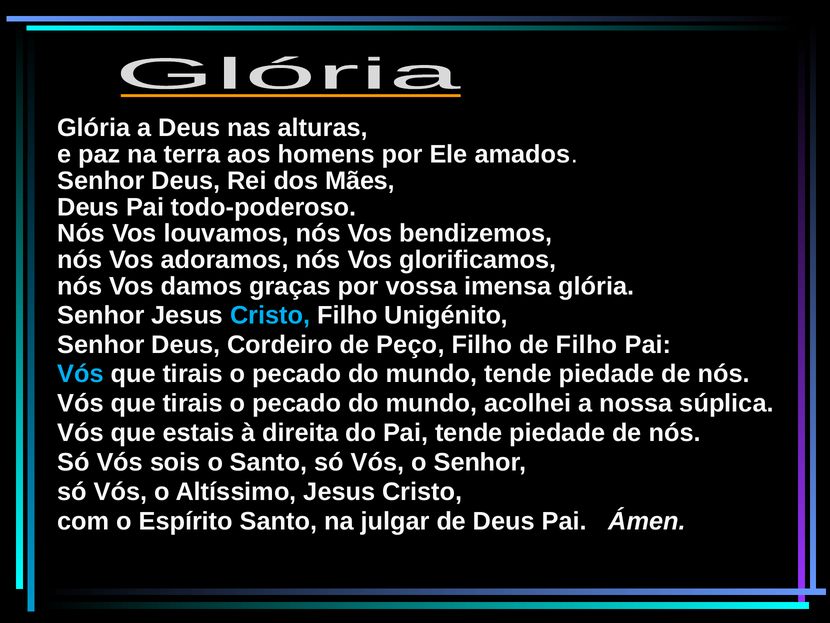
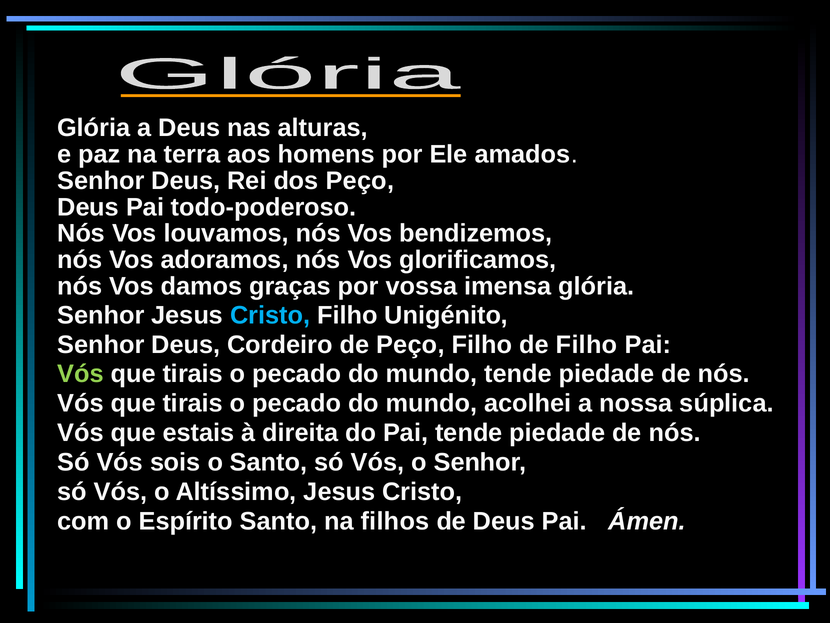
dos Mães: Mães -> Peço (360, 181)
Vós colour: light blue -> light green (80, 374)
julgar: julgar -> filhos (395, 521)
